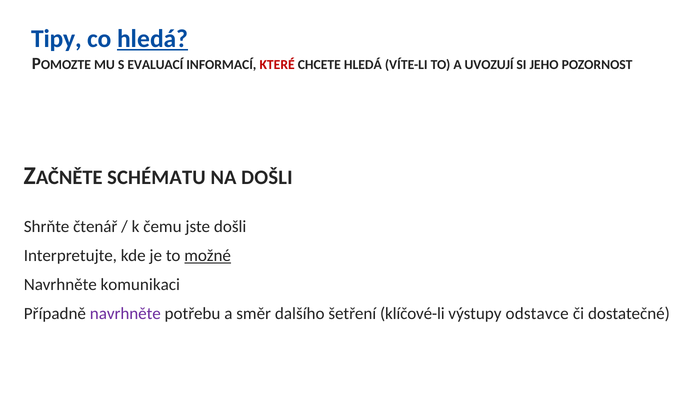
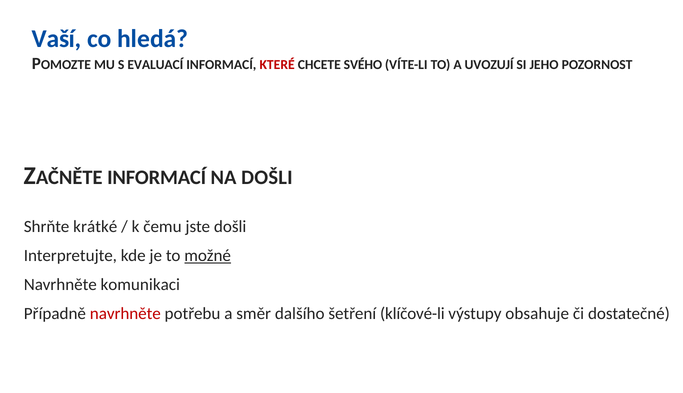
Tipy: Tipy -> Vaší (57, 39)
hledá underline: present -> none (153, 39)
CHCETE HLEDÁ: HLEDÁ -> SVÉHO (363, 65)
SCHÉMATU: SCHÉMATU -> INFORMACÍ (157, 178)
čtenář: čtenář -> krátké (95, 227)
navrhněte colour: purple -> red (125, 314)
odstavce: odstavce -> obsahuje (537, 314)
